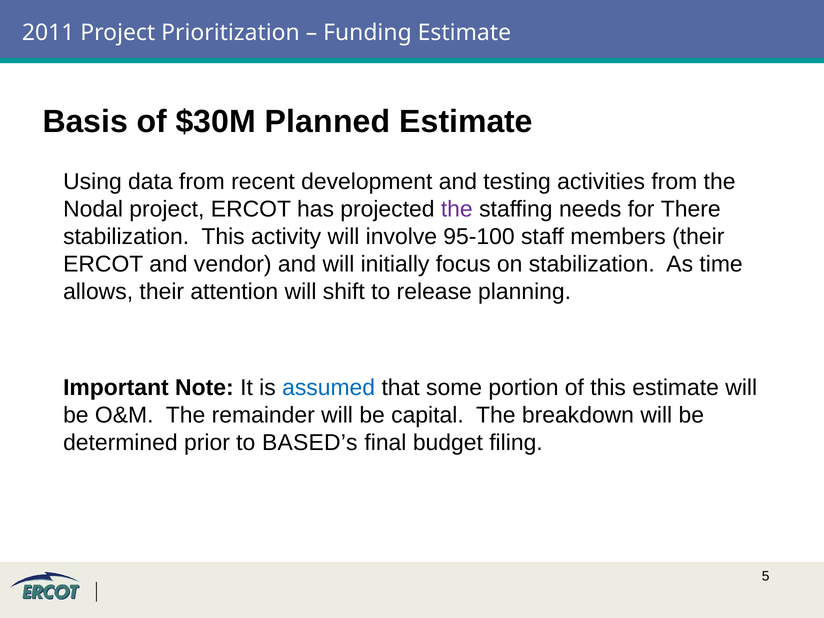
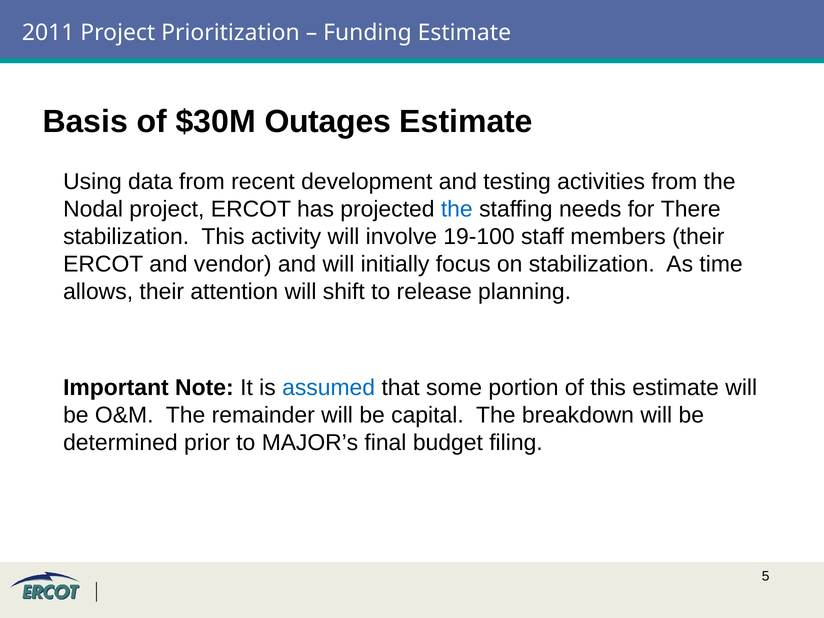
Planned: Planned -> Outages (328, 122)
the colour: purple -> blue (457, 209)
95-100: 95-100 -> 19-100 (479, 236)
BASED’s: BASED’s -> MAJOR’s (310, 443)
